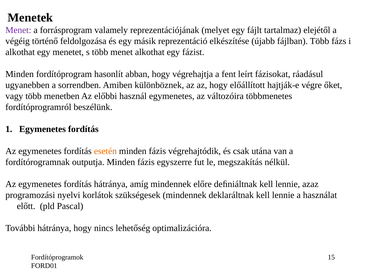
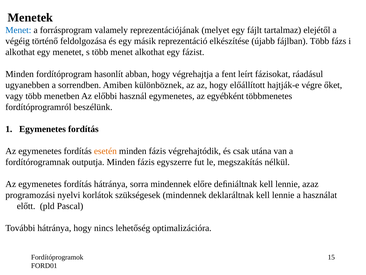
Menet colour: purple -> blue (18, 30)
változóira: változóira -> egyébként (225, 96)
amíg: amíg -> sorra (139, 184)
